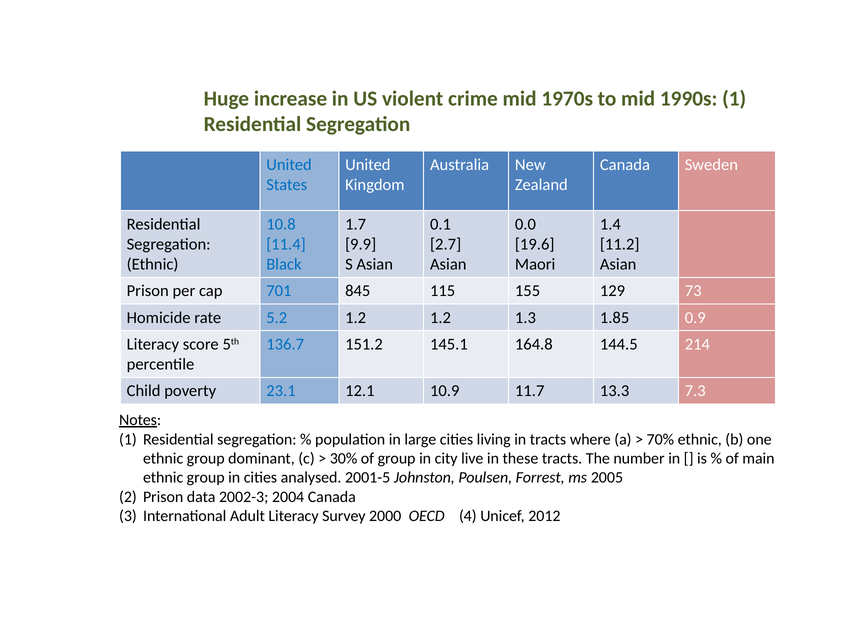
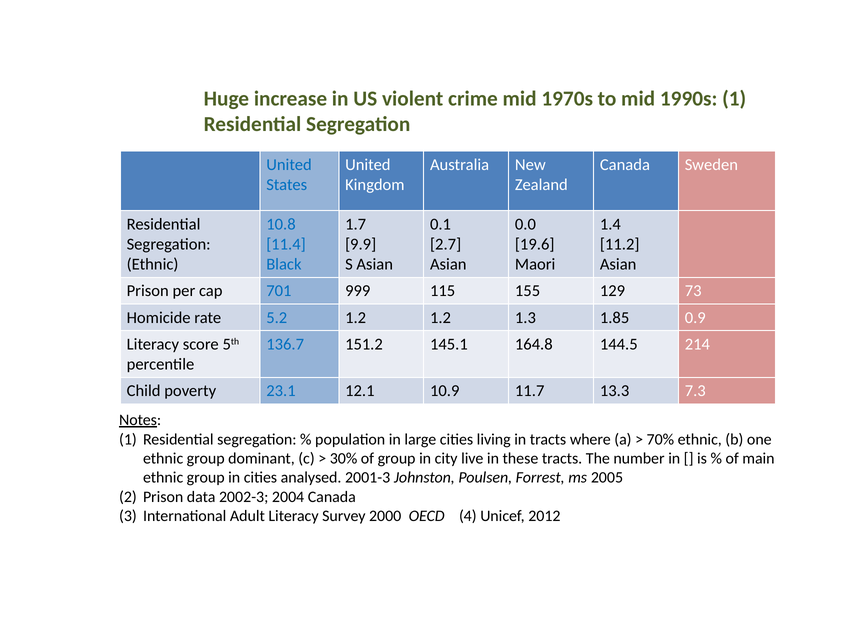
845: 845 -> 999 (358, 291)
2001-5: 2001-5 -> 2001-3 (368, 478)
